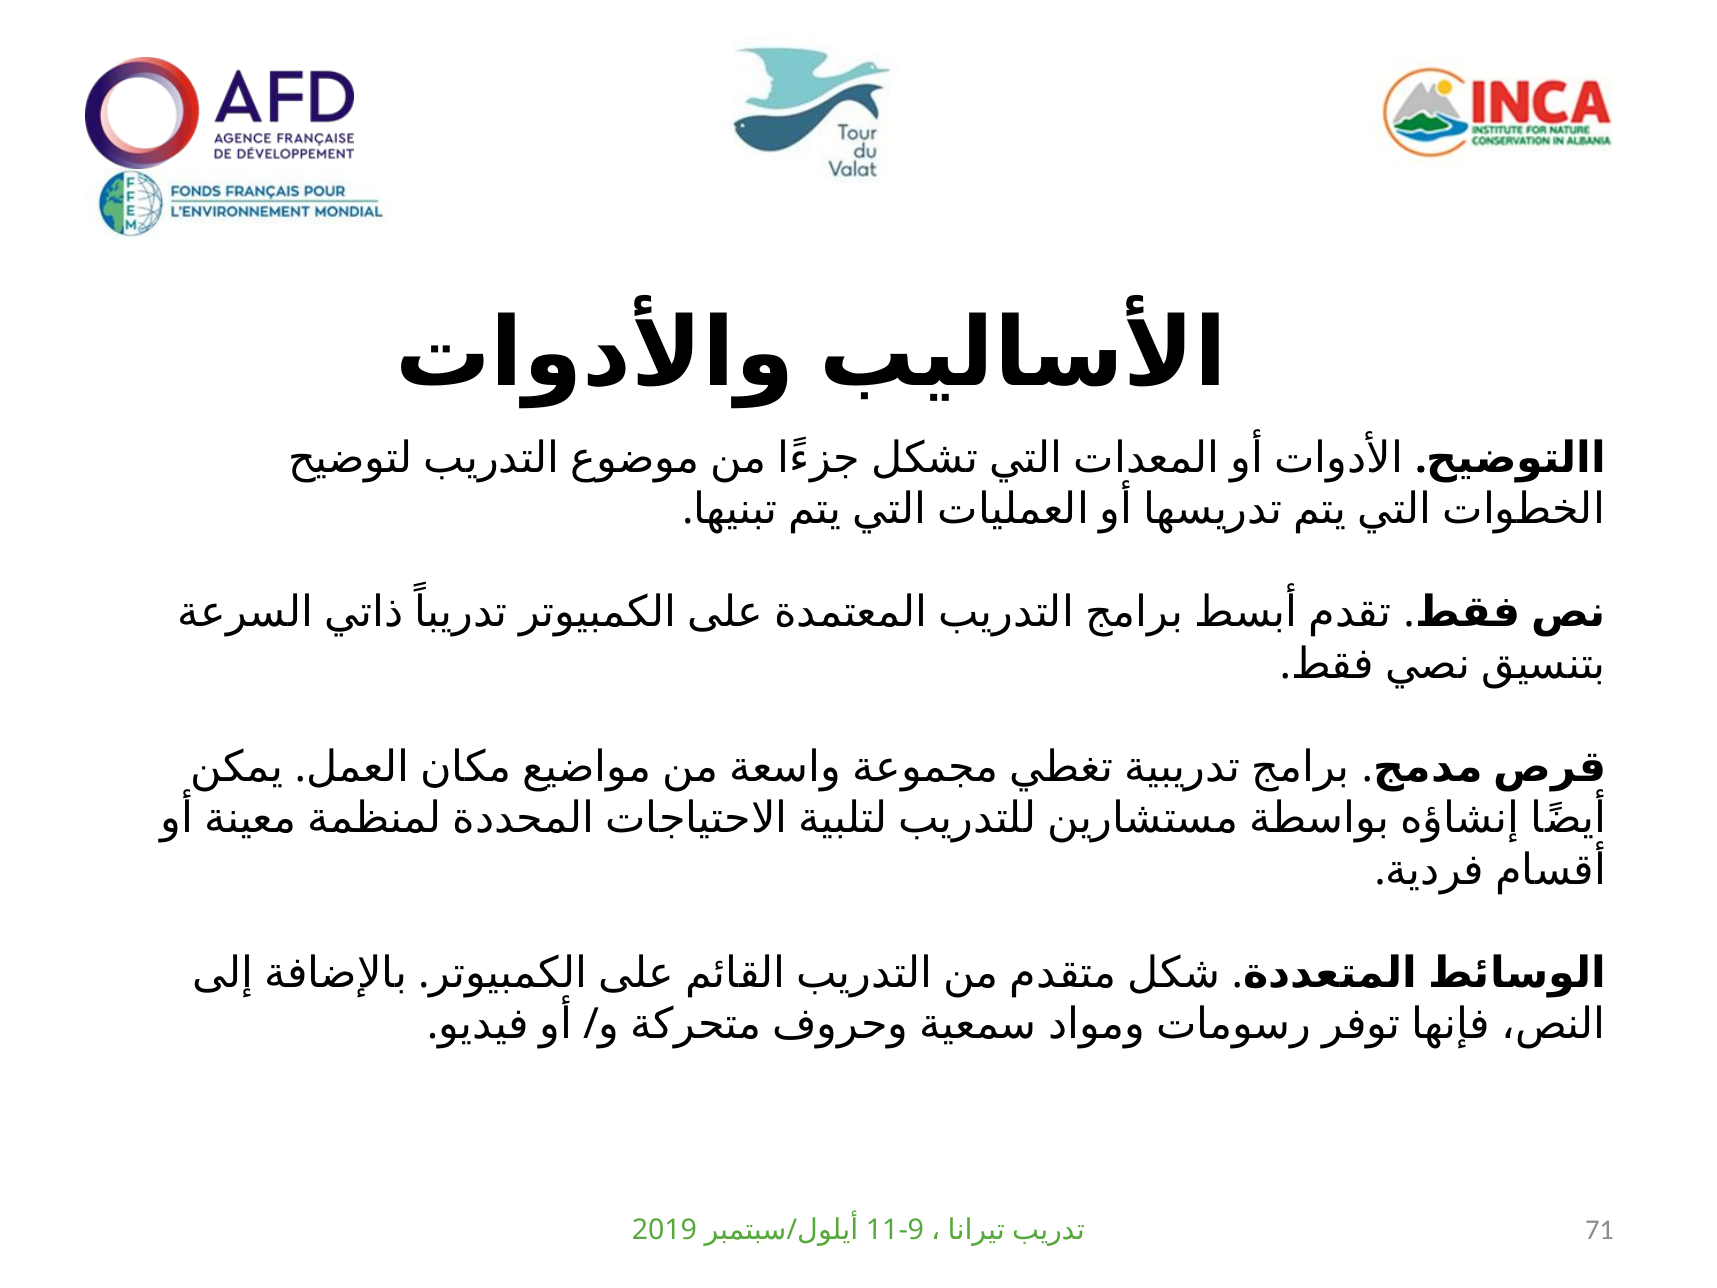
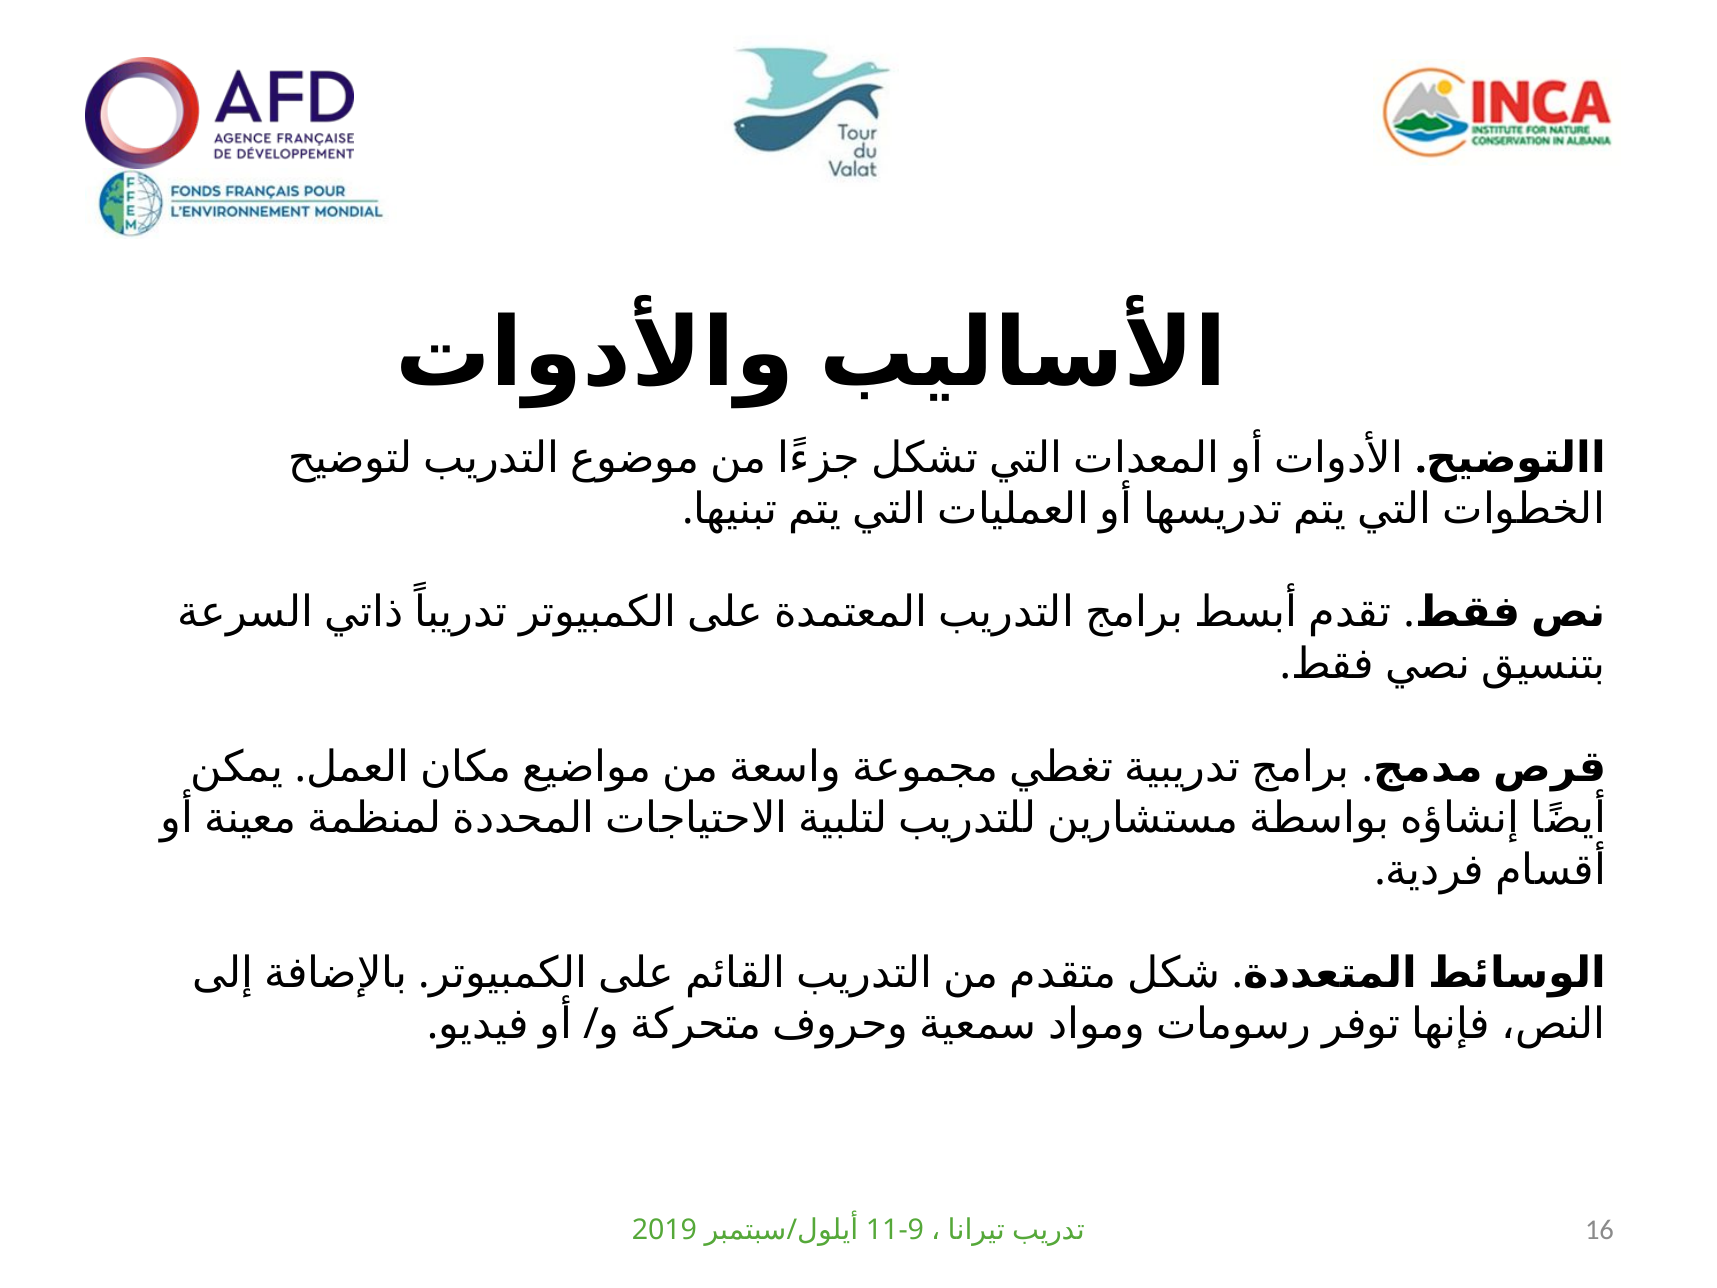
71: 71 -> 16 (1599, 1230)
